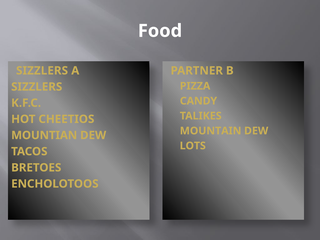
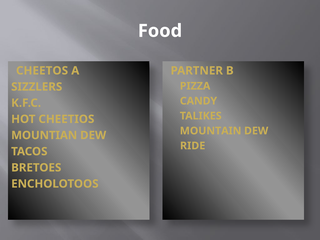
SIZZLERS: SIZZLERS -> CHEETOS (42, 71)
LOTS: LOTS -> RIDE (193, 146)
